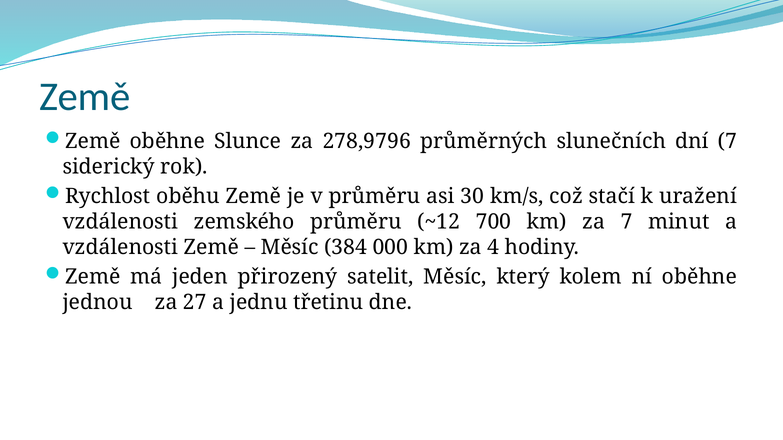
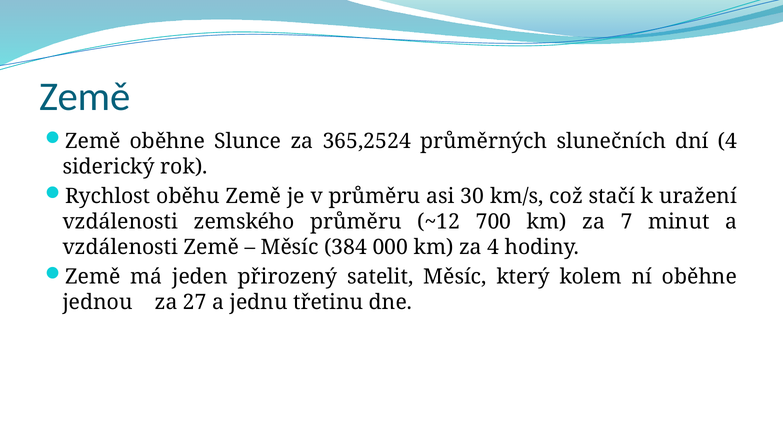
278,9796: 278,9796 -> 365,2524 (367, 141)
dní 7: 7 -> 4 (728, 141)
